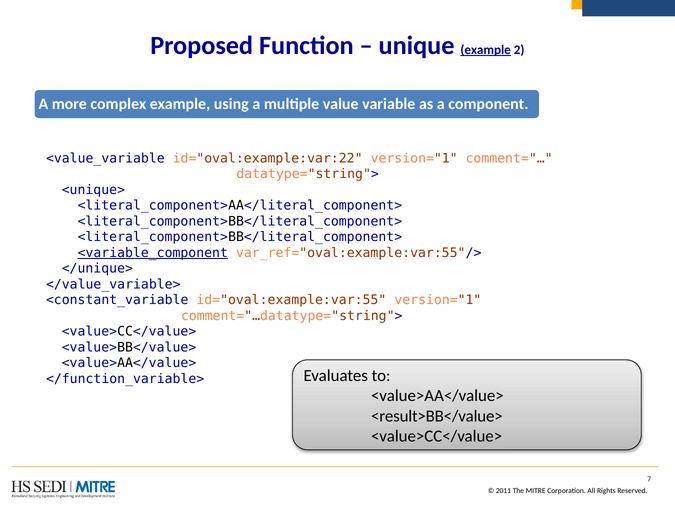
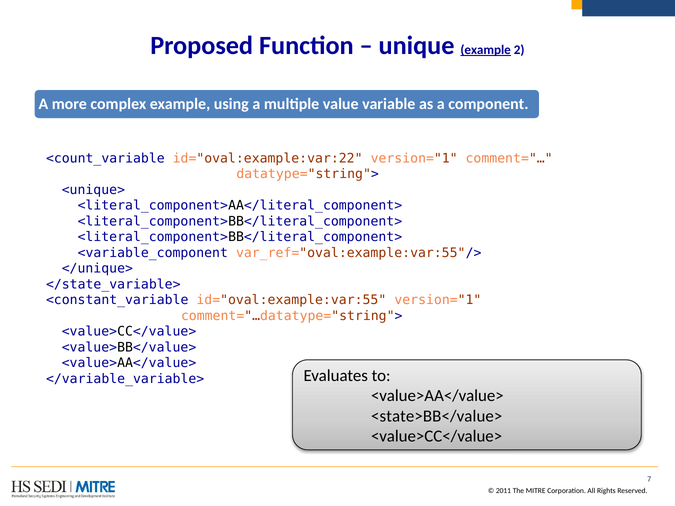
<value_variable: <value_variable -> <count_variable (105, 158)
<variable_component underline: present -> none (153, 253)
</value_variable>: </value_variable> -> </state_variable> (113, 284)
</function_variable>: </function_variable> -> </variable_variable> (125, 379)
<result>BB</value>: <result>BB</value> -> <state>BB</value> (437, 416)
